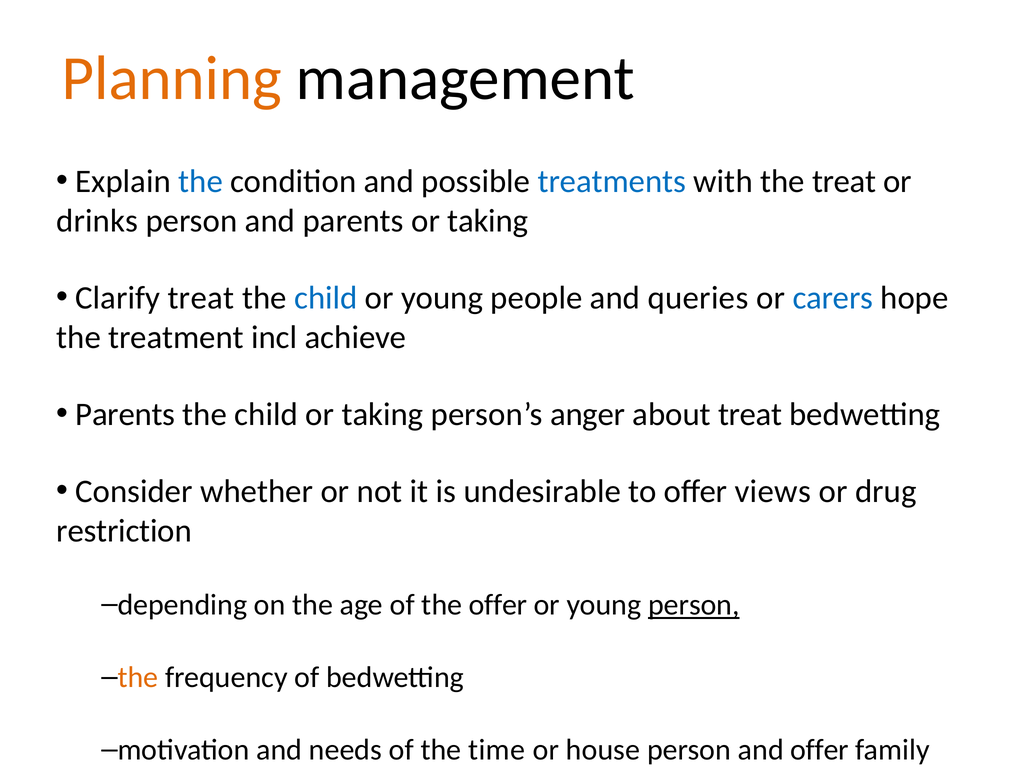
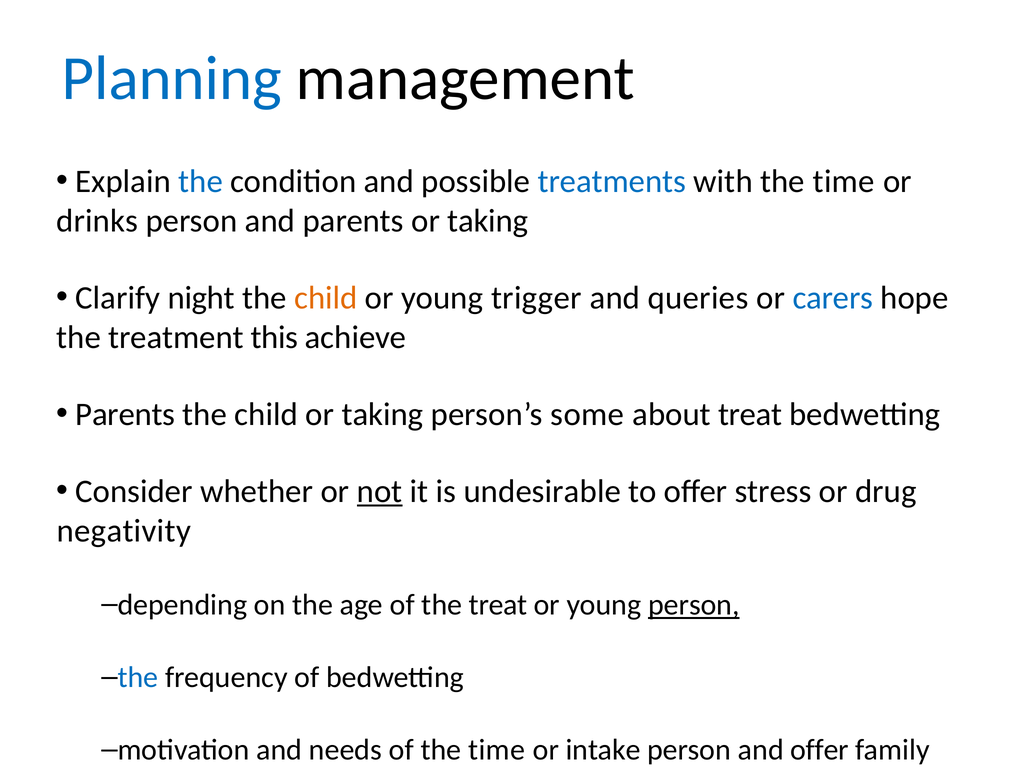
Planning colour: orange -> blue (172, 78)
with the treat: treat -> time (844, 182)
Clarify treat: treat -> night (201, 298)
child colour: blue -> orange (326, 298)
people: people -> trigger (536, 298)
incl: incl -> this (274, 338)
anger: anger -> some (587, 415)
not underline: none -> present (380, 492)
views: views -> stress (773, 492)
restriction: restriction -> negativity (124, 531)
the offer: offer -> treat (498, 606)
the colour: orange -> blue (138, 678)
house: house -> intake (603, 751)
